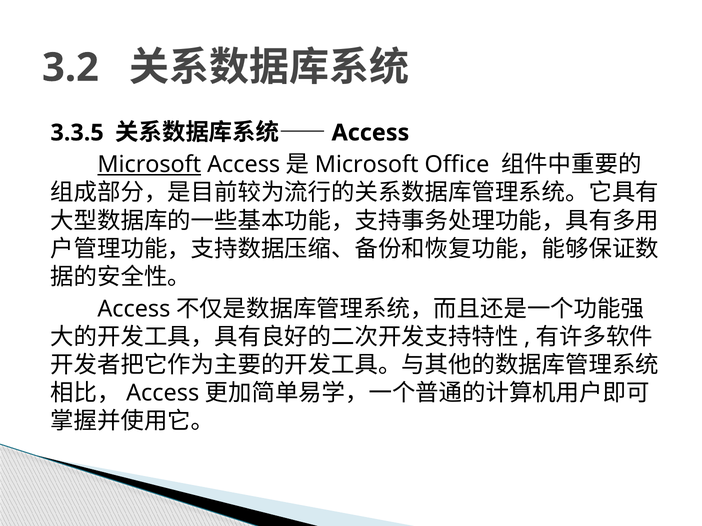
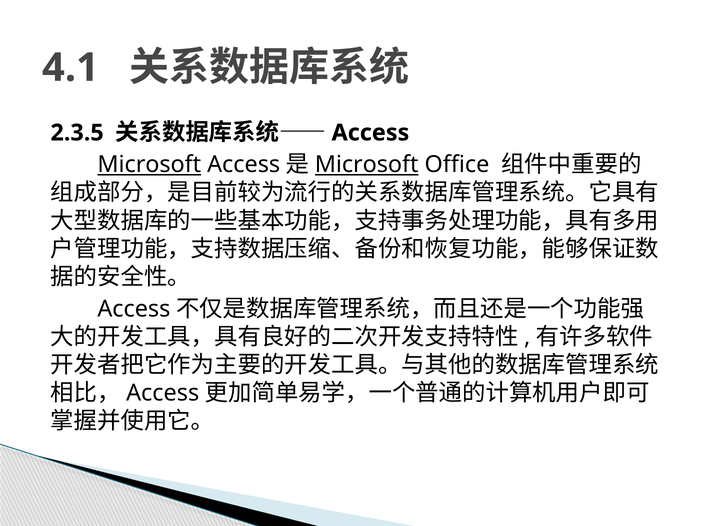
3.2: 3.2 -> 4.1 (70, 68)
3.3.5: 3.3.5 -> 2.3.5 (77, 133)
Microsoft underline: none -> present (367, 165)
